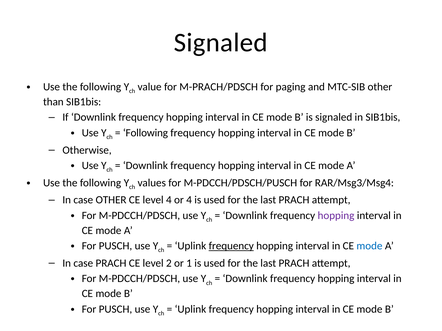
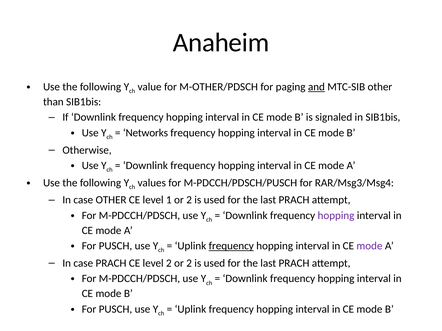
Signaled: Signaled -> Anaheim (221, 43)
M-PRACH/PDSCH: M-PRACH/PDSCH -> M-OTHER/PDSCH (219, 87)
and underline: none -> present (316, 87)
Following: Following -> Networks (145, 133)
level 4: 4 -> 1 (169, 200)
4: 4 -> 2 (189, 200)
mode colour: blue -> purple (369, 246)
2 or 1: 1 -> 2 (189, 264)
